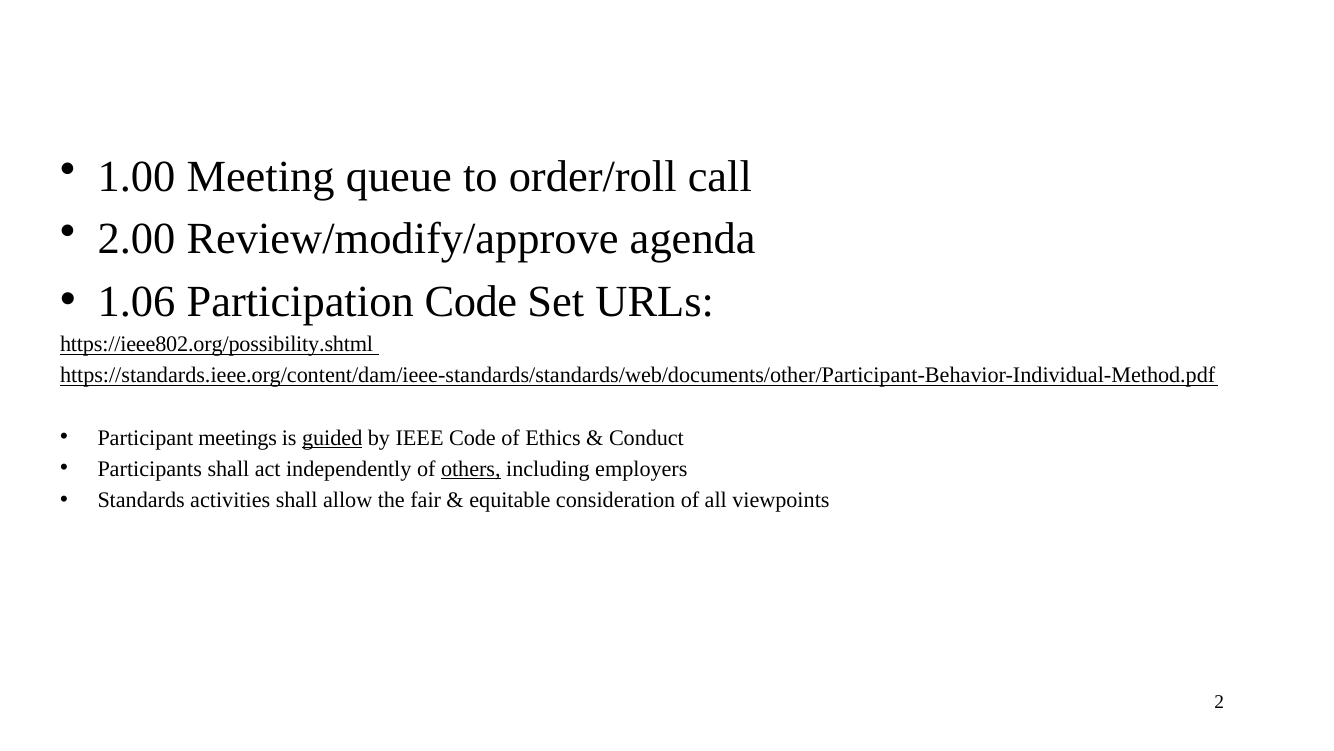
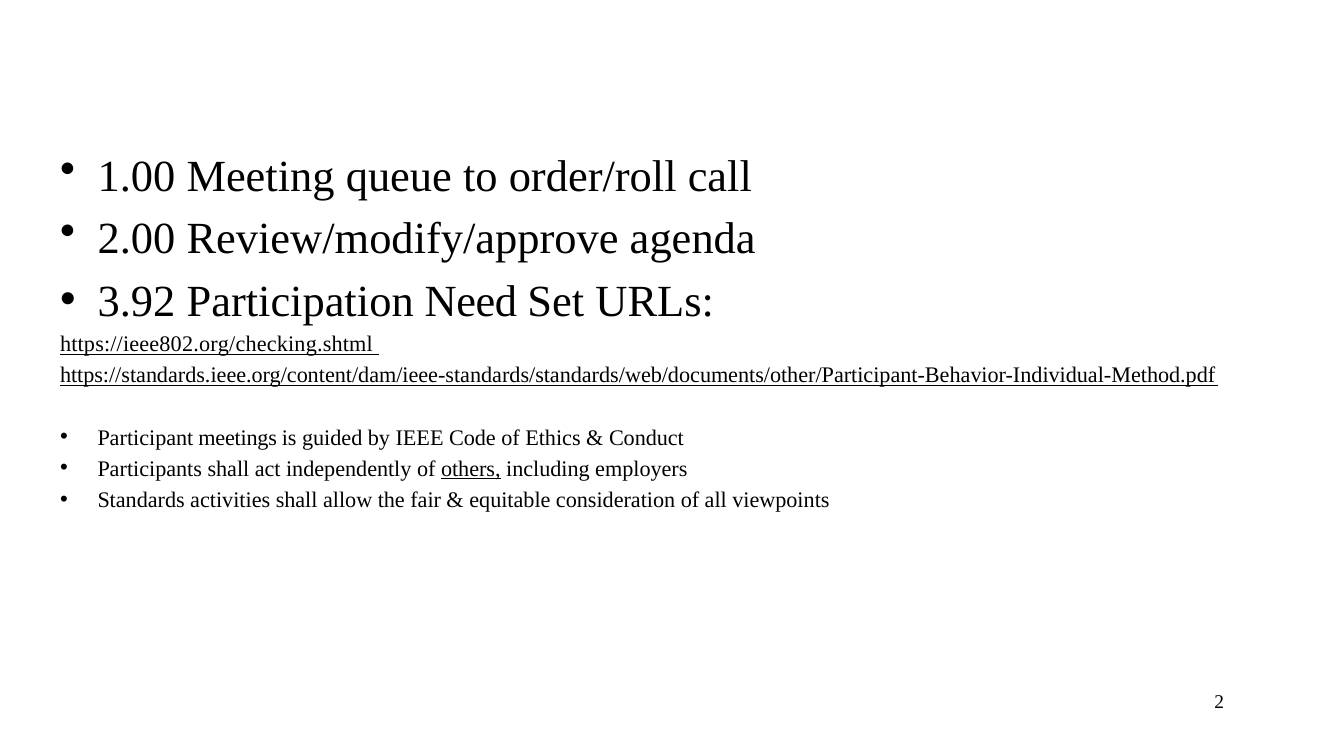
1.06: 1.06 -> 3.92 (136, 301)
Participation Code: Code -> Need (471, 301)
https://ieee802.org/possibility.shtml: https://ieee802.org/possibility.shtml -> https://ieee802.org/checking.shtml (216, 344)
guided underline: present -> none (332, 437)
